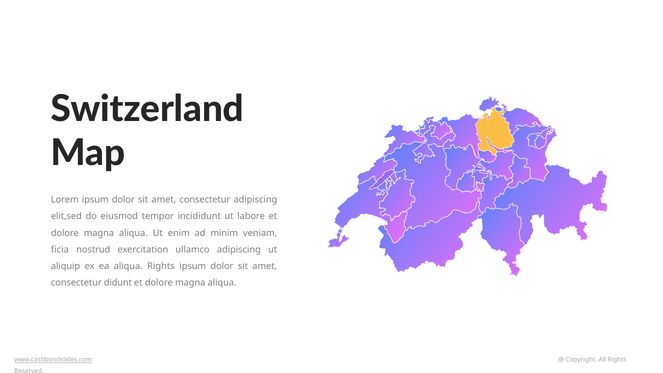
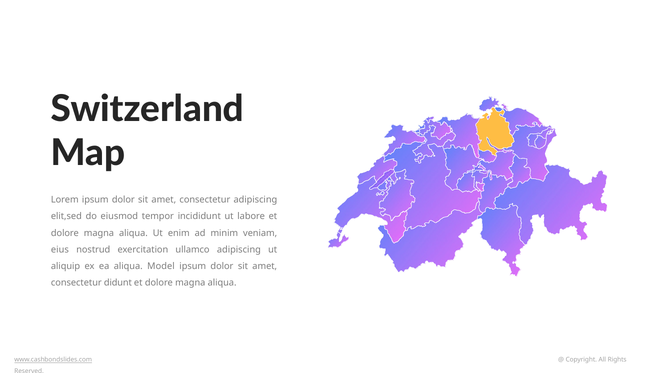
ficia: ficia -> eius (60, 250)
aliqua Rights: Rights -> Model (161, 266)
